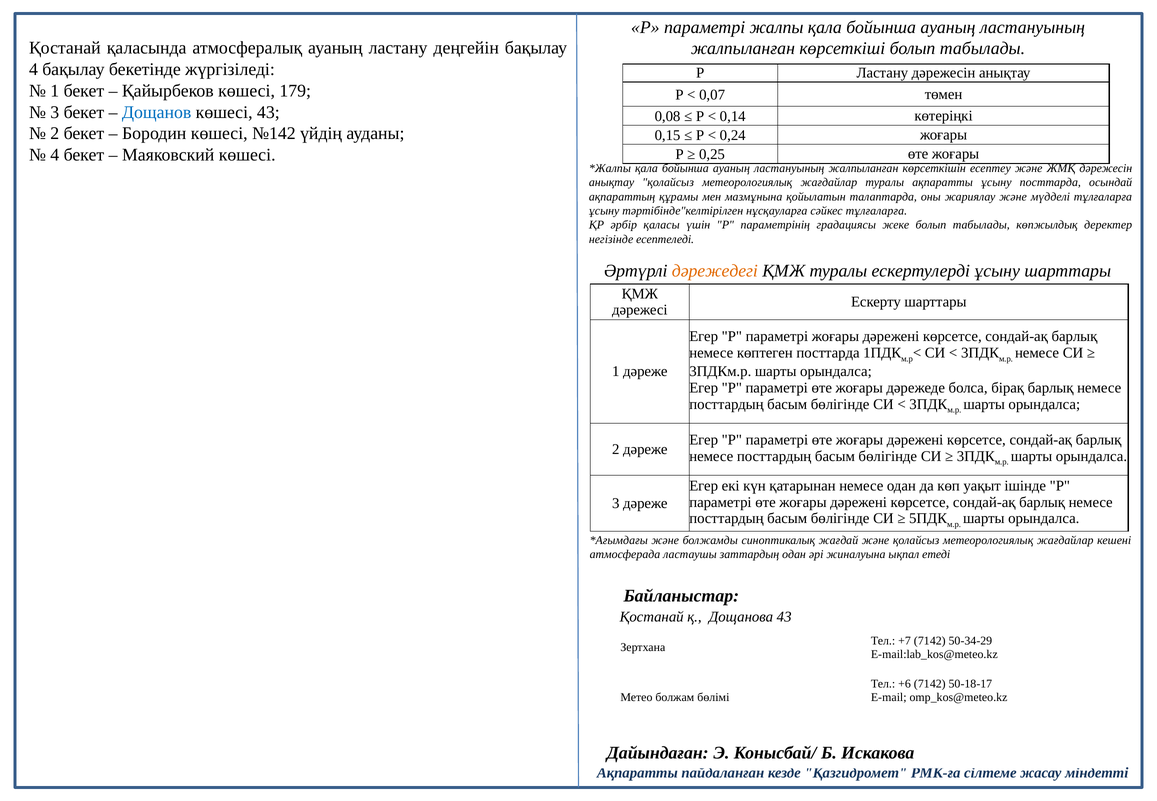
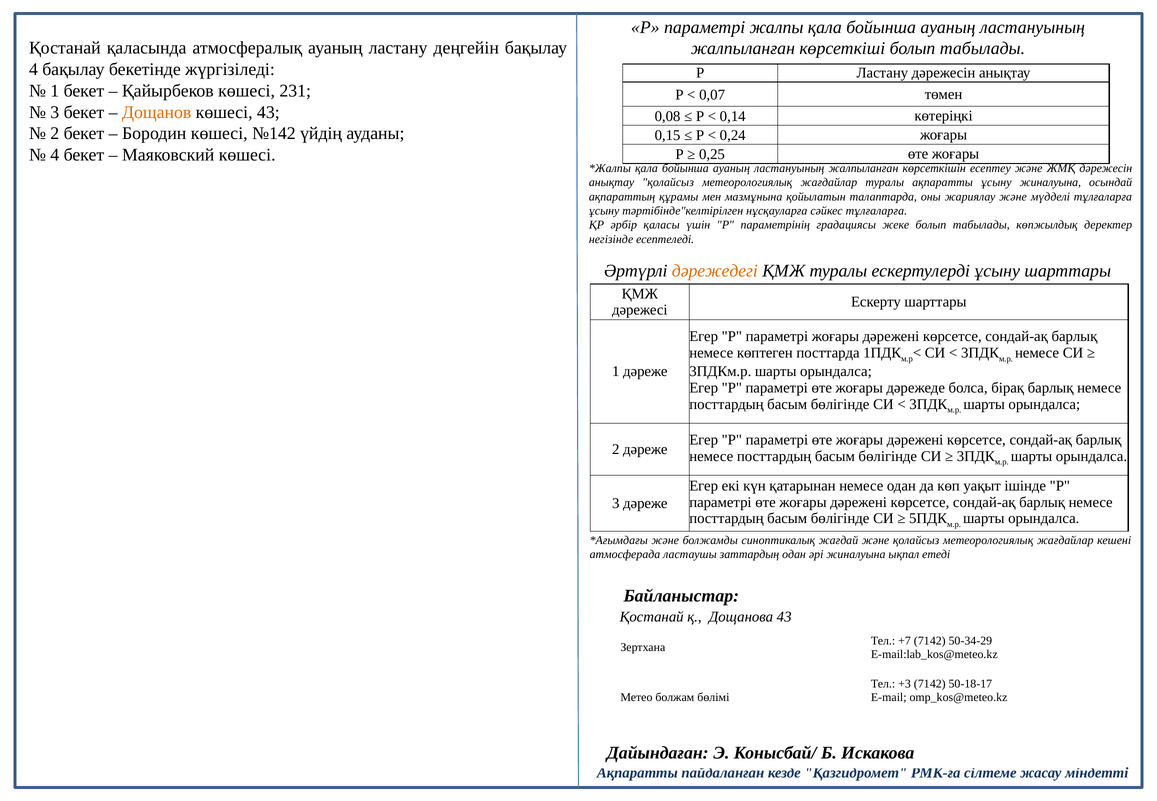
179: 179 -> 231 (295, 91)
Дощанов colour: blue -> orange (157, 112)
ұсыну посттарда: посттарда -> жиналуына (1050, 182)
+6: +6 -> +3 (904, 684)
